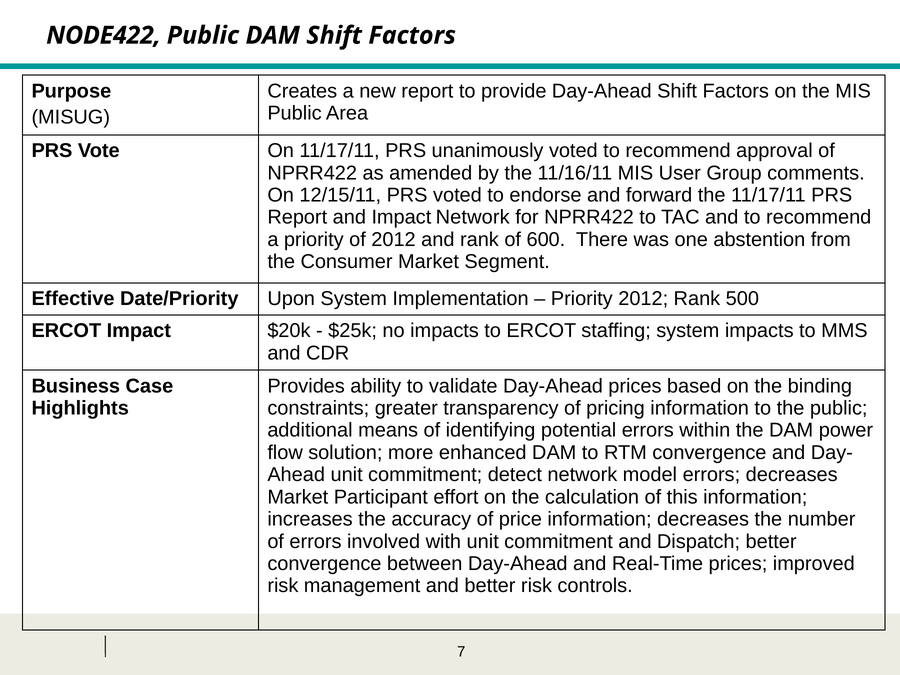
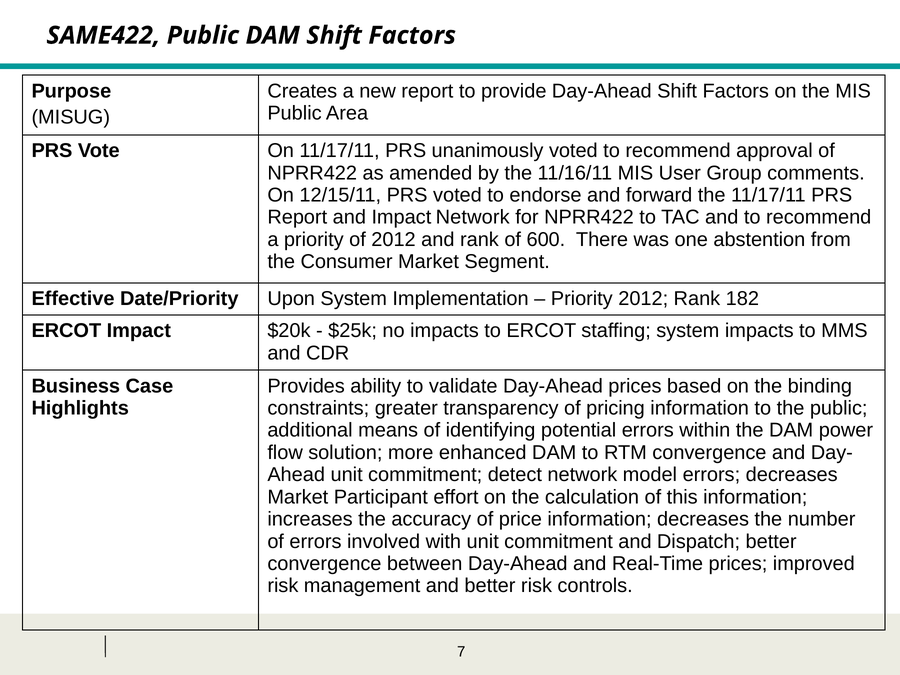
NODE422: NODE422 -> SAME422 (103, 35)
500: 500 -> 182 (742, 299)
